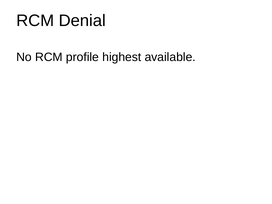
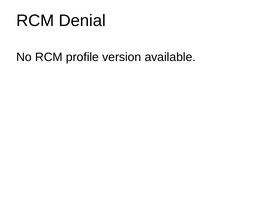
highest: highest -> version (122, 57)
